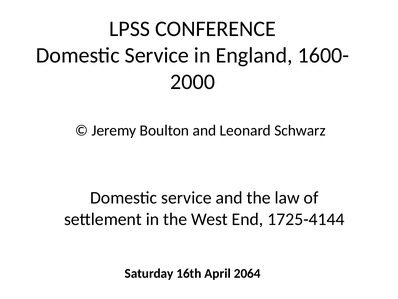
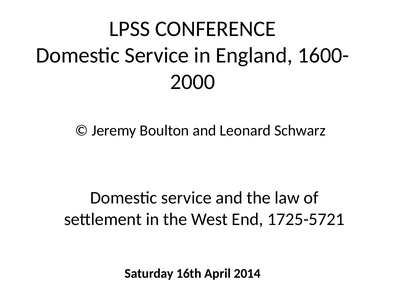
1725-4144: 1725-4144 -> 1725-5721 (306, 219)
2064: 2064 -> 2014 (247, 273)
